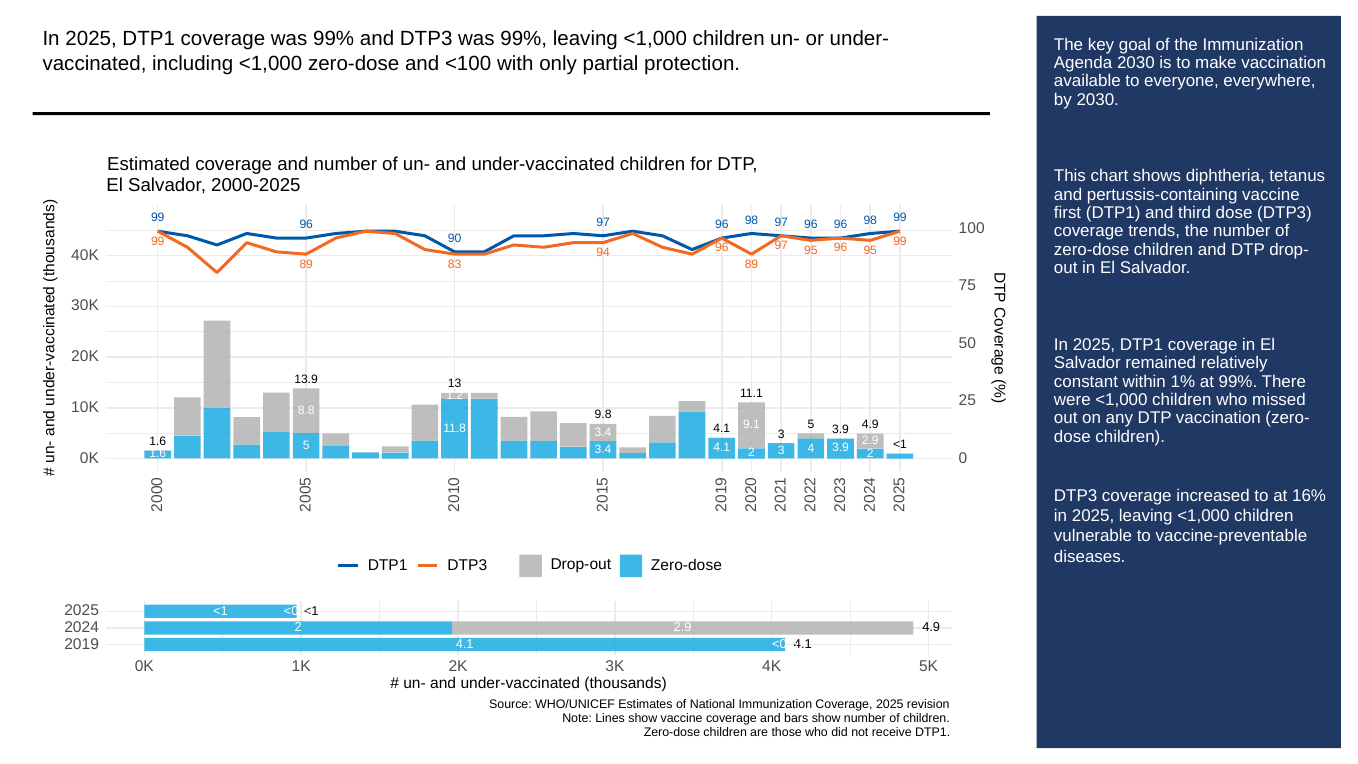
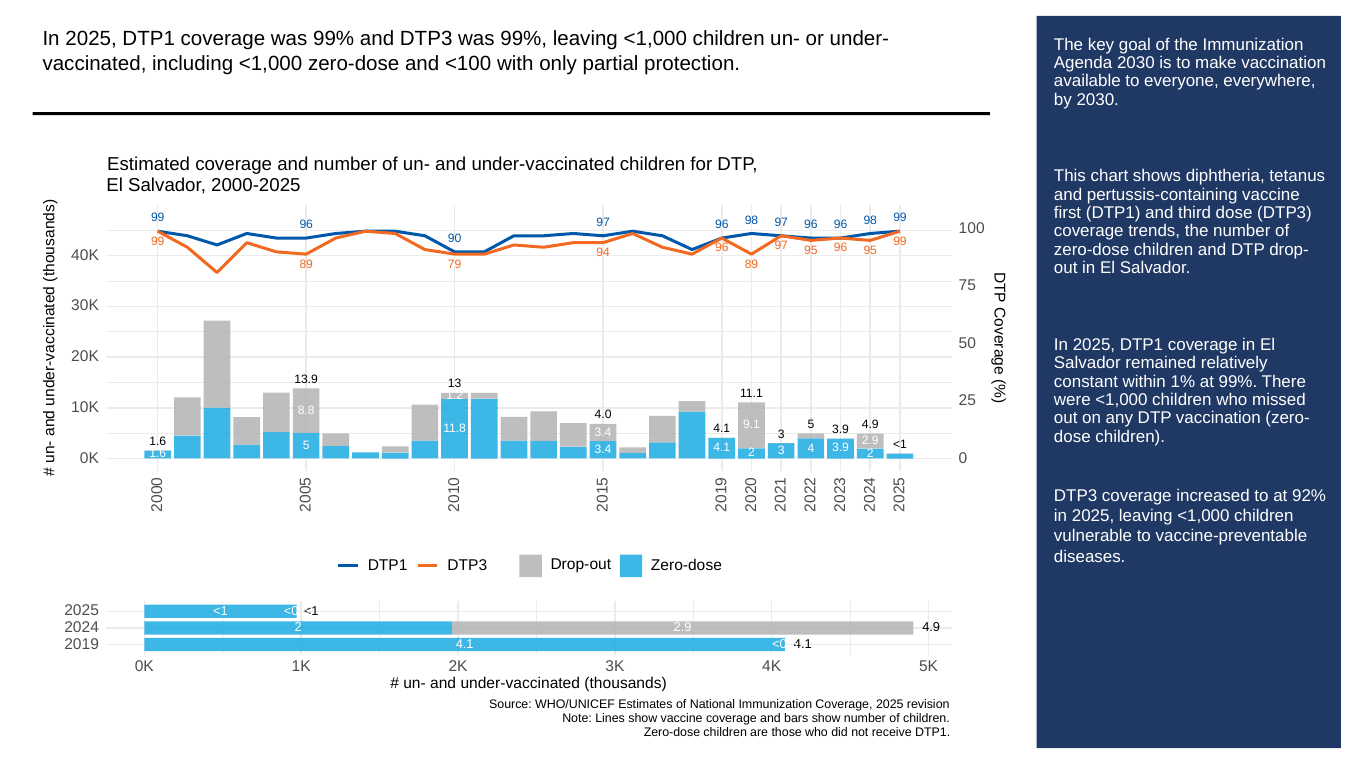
83: 83 -> 79 (455, 264)
9.8: 9.8 -> 4.0 (603, 415)
16%: 16% -> 92% (1309, 495)
